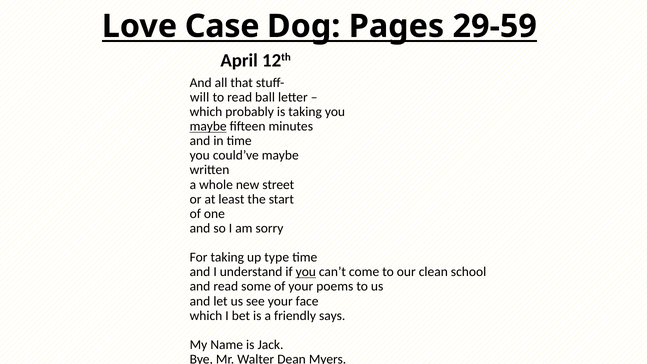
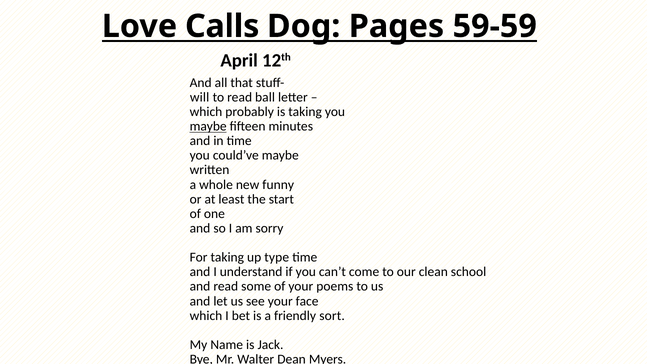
Case: Case -> Calls (222, 26)
29-59: 29-59 -> 59-59 (495, 26)
street: street -> funny (278, 185)
you underline: present -> none (306, 272)
says: says -> sort (332, 316)
